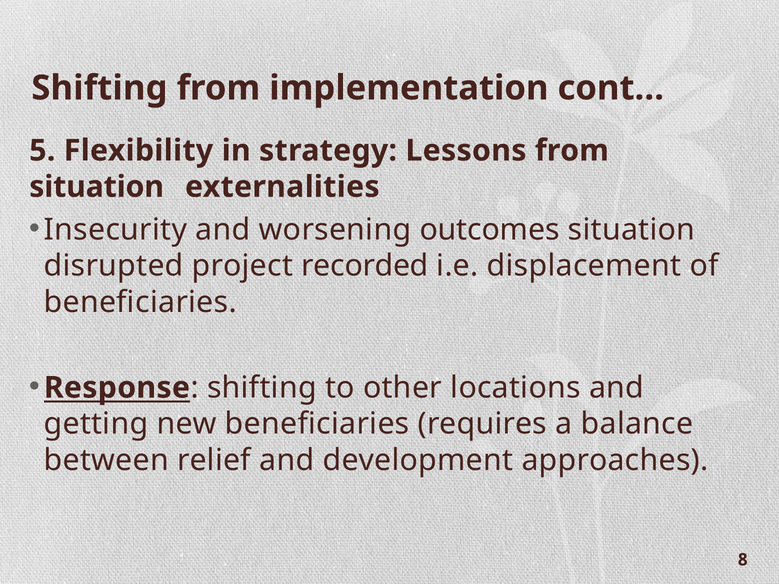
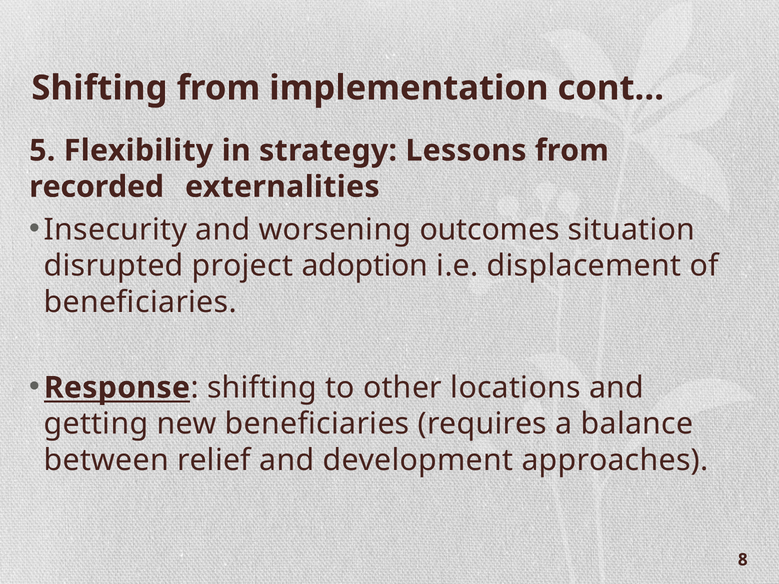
situation: situation -> recorded (97, 187)
recorded: recorded -> adoption (365, 266)
